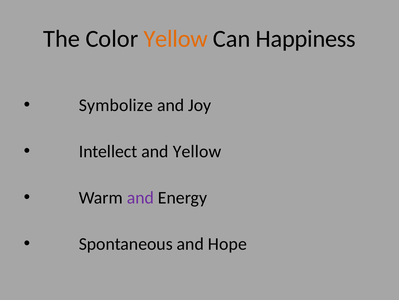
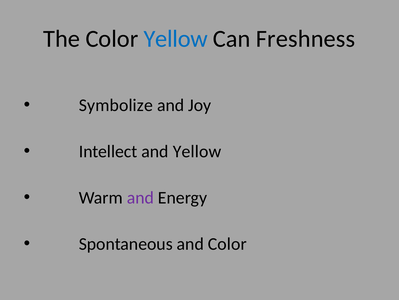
Yellow colour: orange -> blue (176, 39)
Happiness: Happiness -> Freshness (306, 39)
and Hope: Hope -> Color (227, 243)
